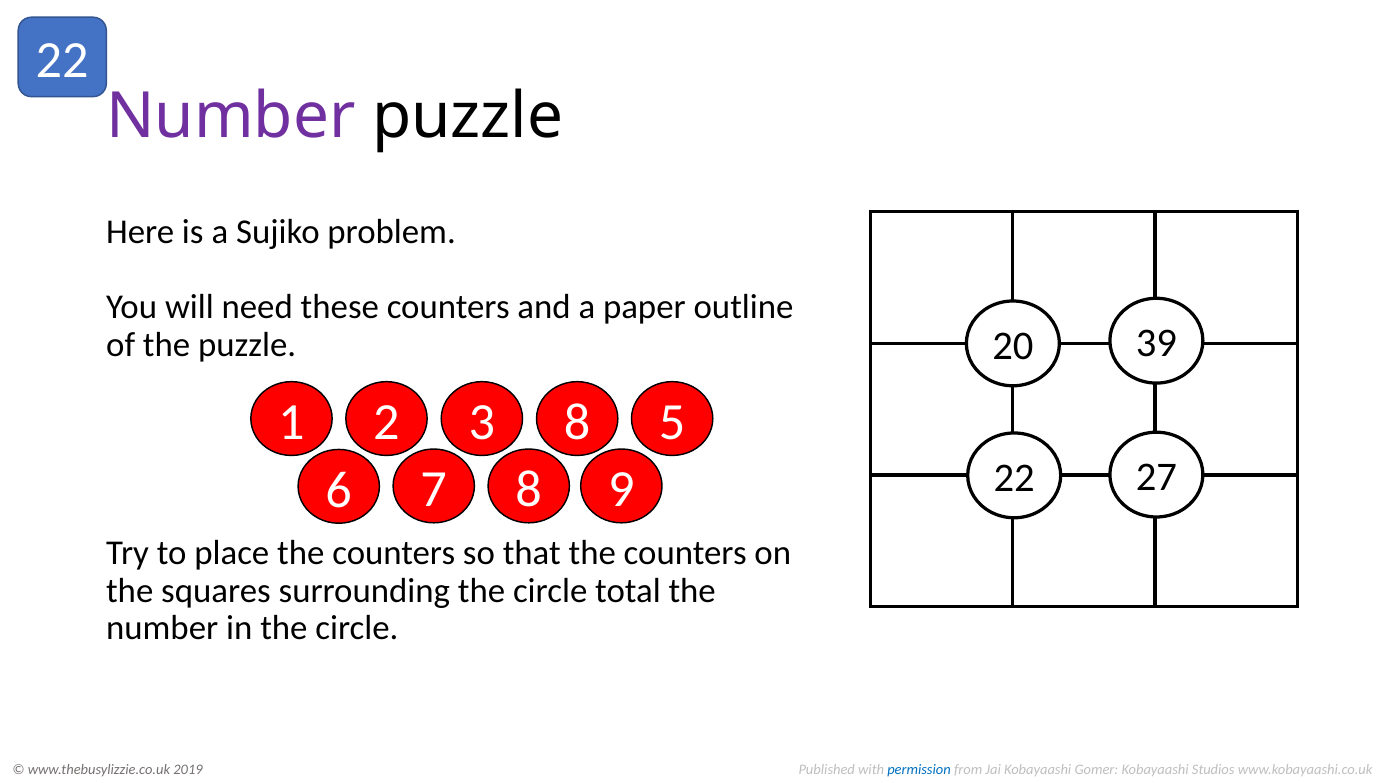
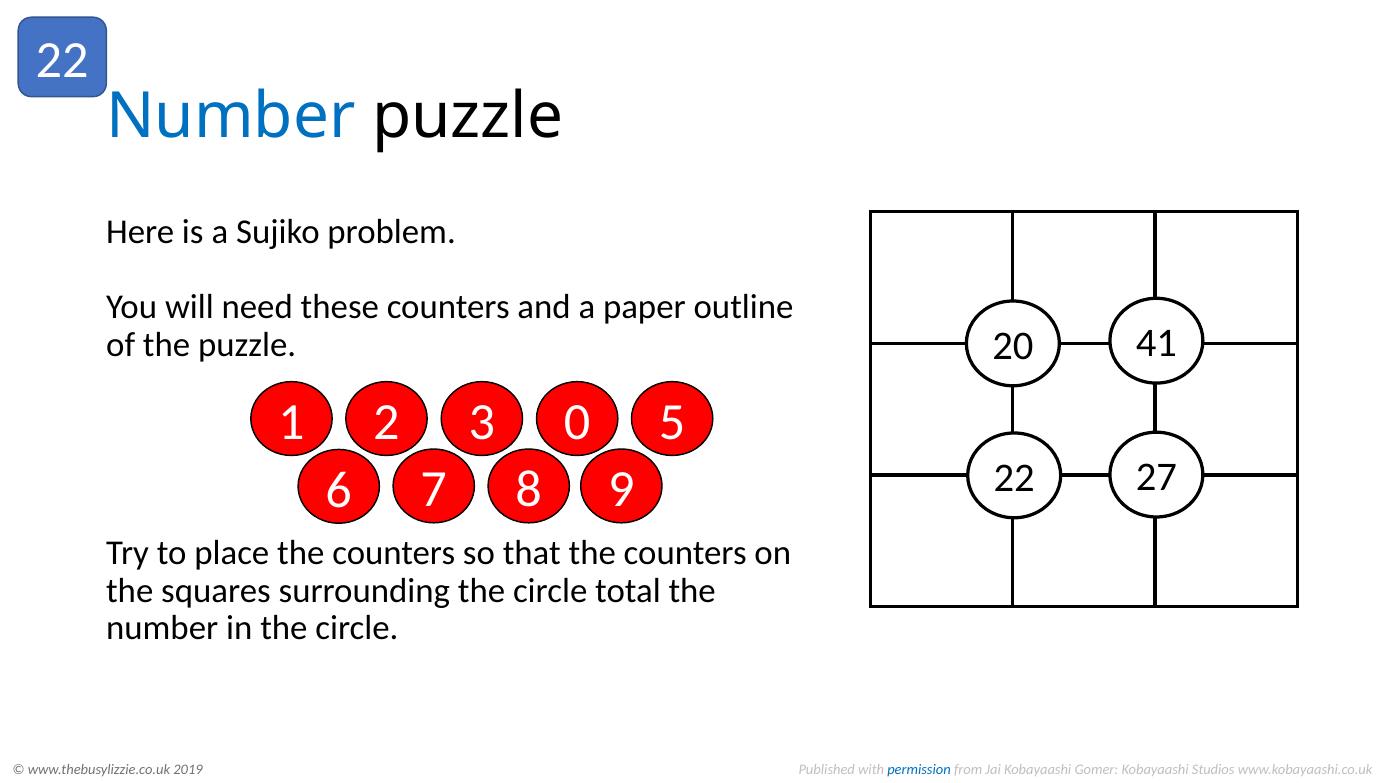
Number colour: purple -> blue (231, 117)
39: 39 -> 41 (1156, 344)
1 8: 8 -> 0 (577, 422)
